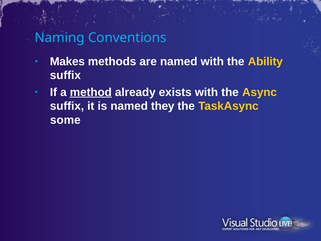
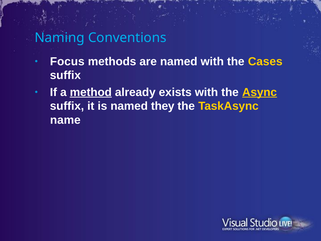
Makes: Makes -> Focus (67, 61)
Ability: Ability -> Cases (265, 61)
Async underline: none -> present (260, 92)
some: some -> name (65, 120)
